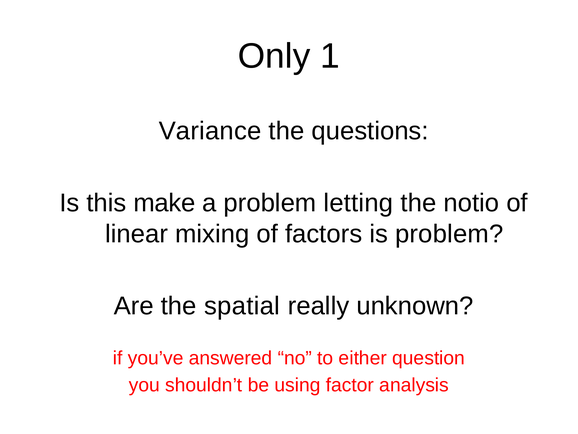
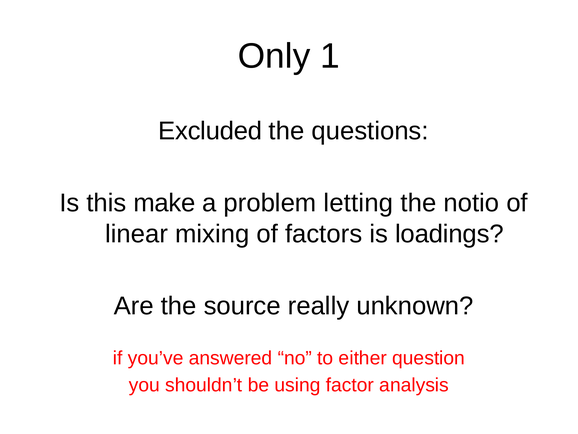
Variance: Variance -> Excluded (210, 131)
is problem: problem -> loadings (449, 234)
spatial: spatial -> source (242, 306)
